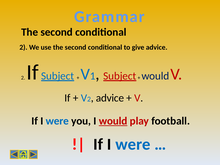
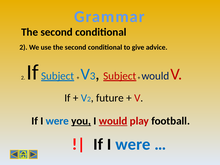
1: 1 -> 3 (93, 76)
advice: advice -> future (110, 98)
you underline: none -> present (81, 121)
